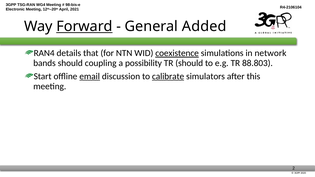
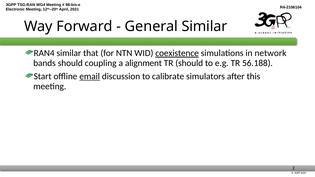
Forward underline: present -> none (84, 26)
General Added: Added -> Similar (204, 26)
RAN4 details: details -> similar (69, 53)
possibility: possibility -> alignment (143, 63)
88.803: 88.803 -> 56.188 (257, 63)
calibrate underline: present -> none (168, 76)
